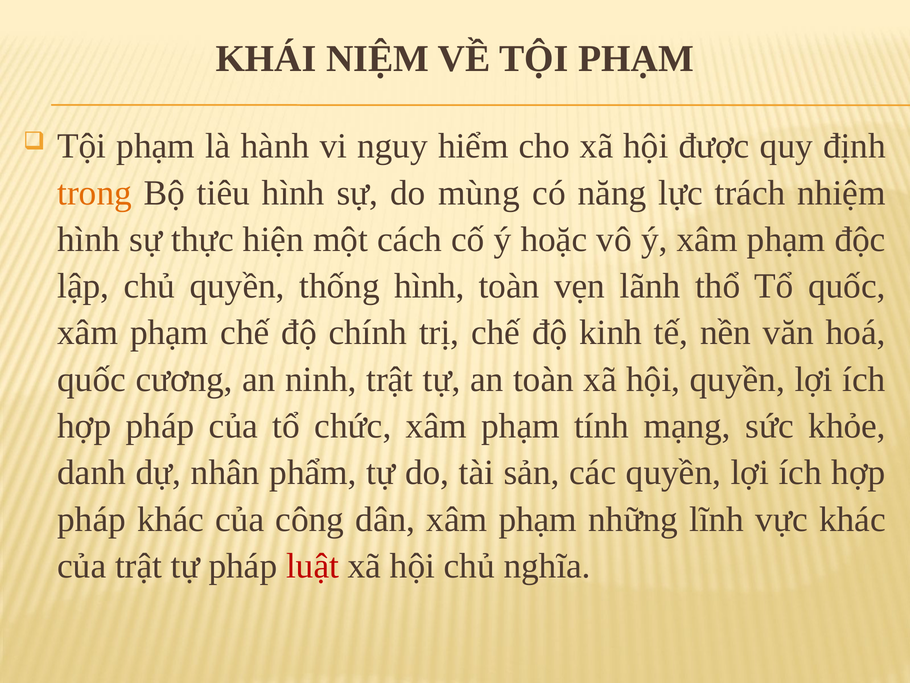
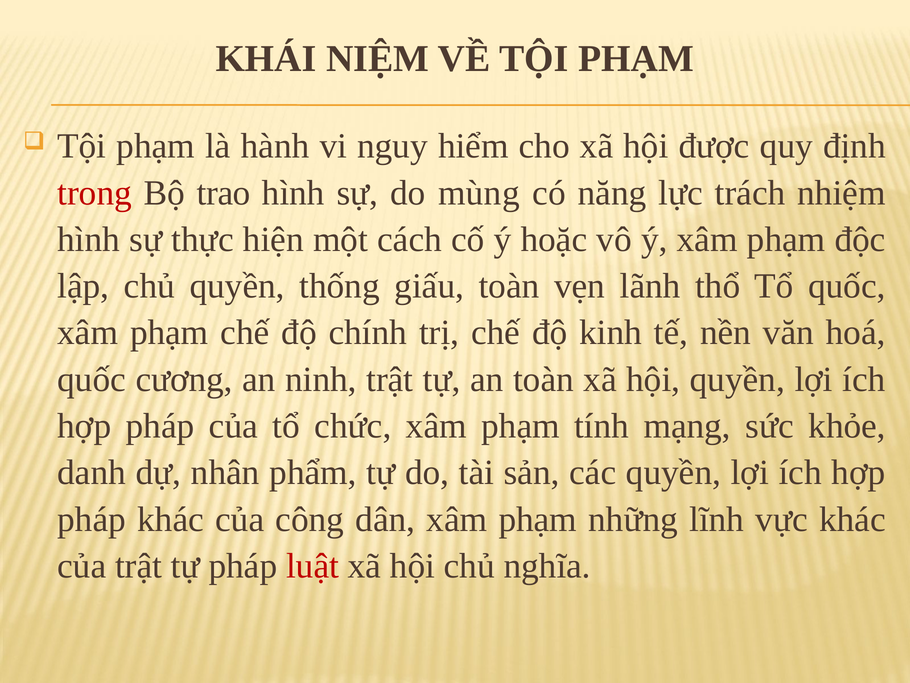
trong colour: orange -> red (95, 193)
tiêu: tiêu -> trao (224, 193)
thống hình: hình -> giấu (429, 286)
